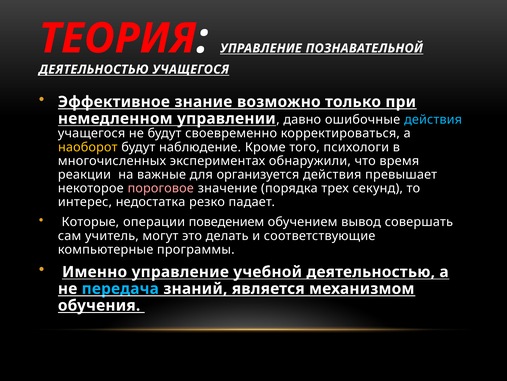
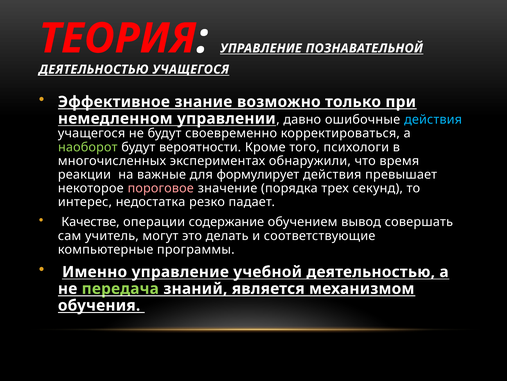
наоборот colour: yellow -> light green (88, 147)
наблюдение: наблюдение -> вероятности (200, 147)
организуется: организуется -> формулирует (258, 174)
Которые: Которые -> Качестве (90, 222)
поведением: поведением -> содержание (226, 222)
передача colour: light blue -> light green (120, 288)
